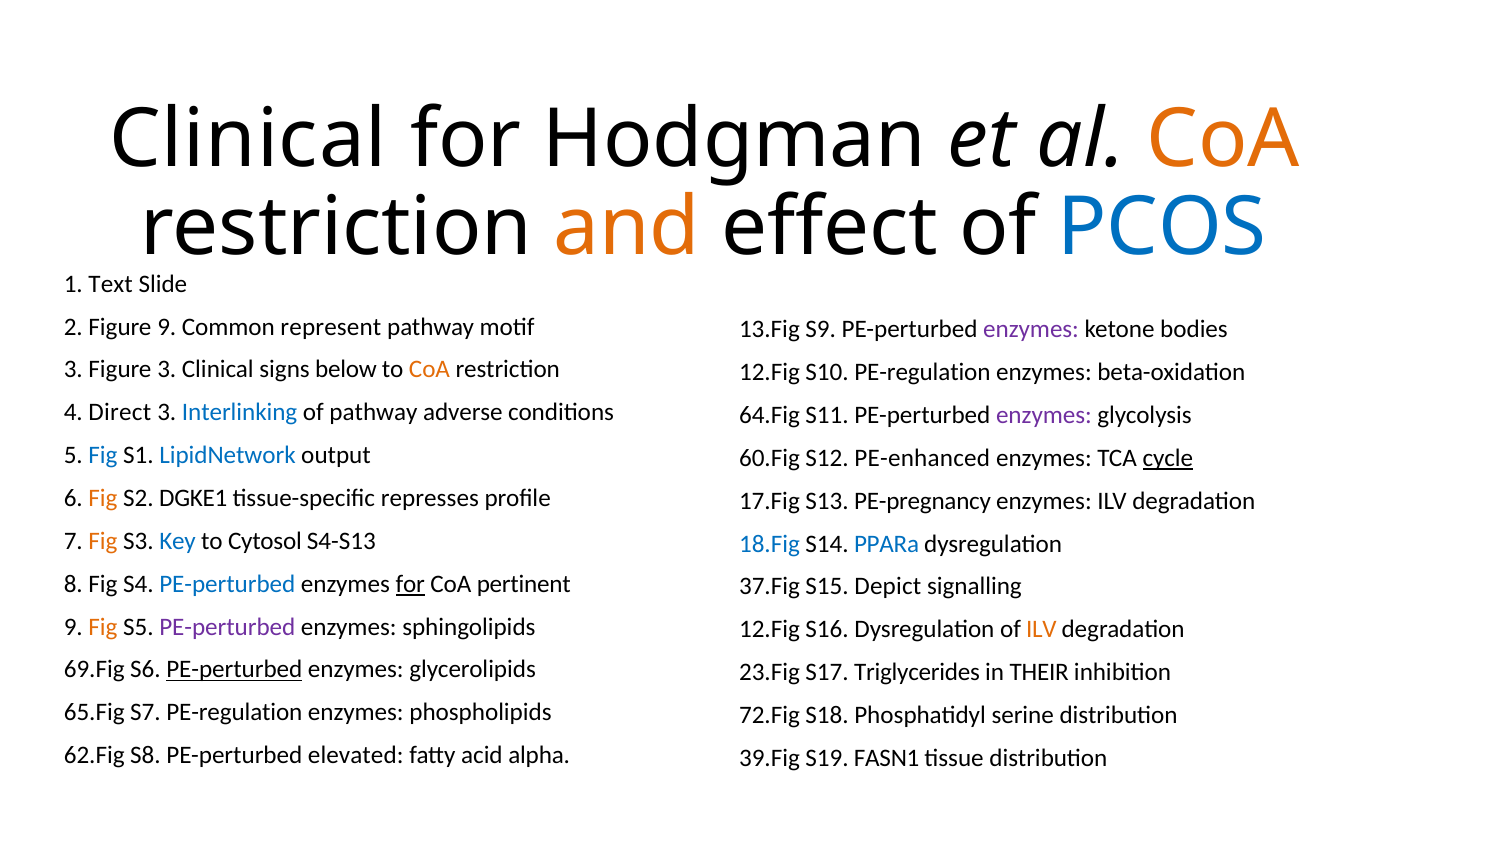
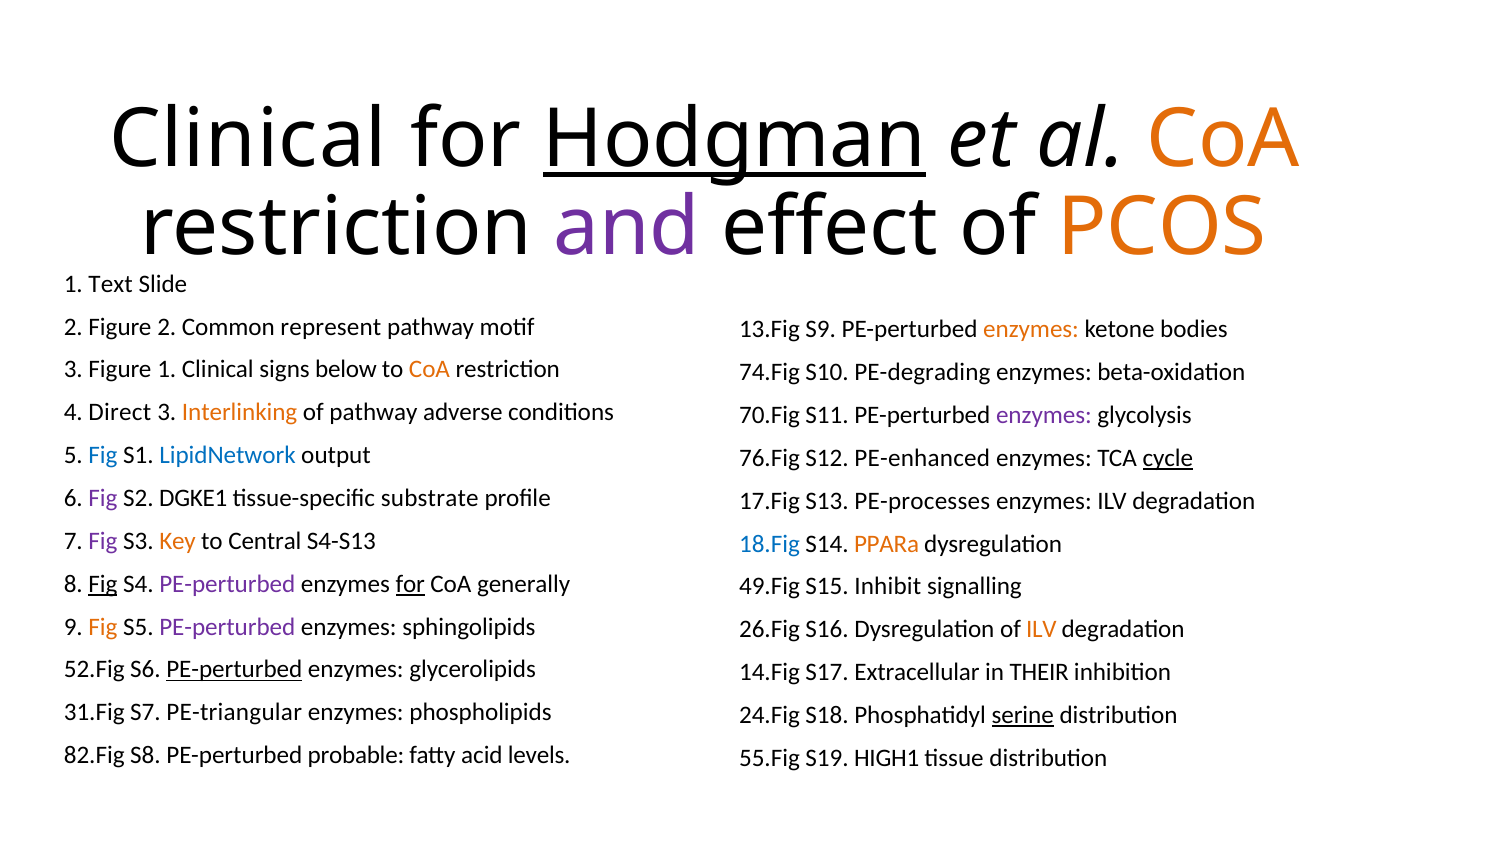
Hodgman underline: none -> present (735, 140)
and colour: orange -> purple (626, 228)
PCOS colour: blue -> orange (1162, 228)
Figure 9: 9 -> 2 (167, 327)
enzymes colour: purple -> orange (1031, 330)
Figure 3: 3 -> 1 (167, 370)
12.Fig: 12.Fig -> 74.Fig (769, 372)
S10 PE-regulation: PE-regulation -> PE-degrading (922, 372)
Interlinking colour: blue -> orange (240, 413)
64.Fig: 64.Fig -> 70.Fig (769, 415)
60.Fig: 60.Fig -> 76.Fig (769, 458)
Fig colour: orange -> purple (103, 498)
represses: represses -> substrate (430, 498)
PE-pregnancy: PE-pregnancy -> PE-processes (922, 501)
Fig colour: orange -> purple (103, 541)
Key colour: blue -> orange (178, 541)
Cytosol: Cytosol -> Central (265, 541)
PPARa colour: blue -> orange (887, 544)
Fig underline: none -> present (103, 584)
PE-perturbed colour: blue -> purple (227, 584)
pertinent: pertinent -> generally (524, 584)
37.Fig: 37.Fig -> 49.Fig (769, 587)
Depict: Depict -> Inhibit (888, 587)
12.Fig: 12.Fig -> 26.Fig (769, 630)
69.Fig: 69.Fig -> 52.Fig (94, 670)
23.Fig: 23.Fig -> 14.Fig (769, 673)
Triglycerides: Triglycerides -> Extracellular (917, 673)
65.Fig: 65.Fig -> 31.Fig (94, 713)
S7 PE-regulation: PE-regulation -> PE-triangular (234, 713)
72.Fig: 72.Fig -> 24.Fig (769, 716)
serine underline: none -> present (1023, 716)
62.Fig: 62.Fig -> 82.Fig (94, 756)
elevated: elevated -> probable (356, 756)
alpha: alpha -> levels (539, 756)
39.Fig: 39.Fig -> 55.Fig (769, 758)
FASN1: FASN1 -> HIGH1 (887, 758)
